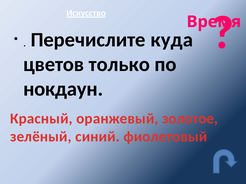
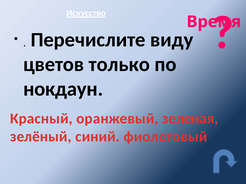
куда: куда -> виду (172, 40)
золотое: золотое -> зеленая (190, 119)
